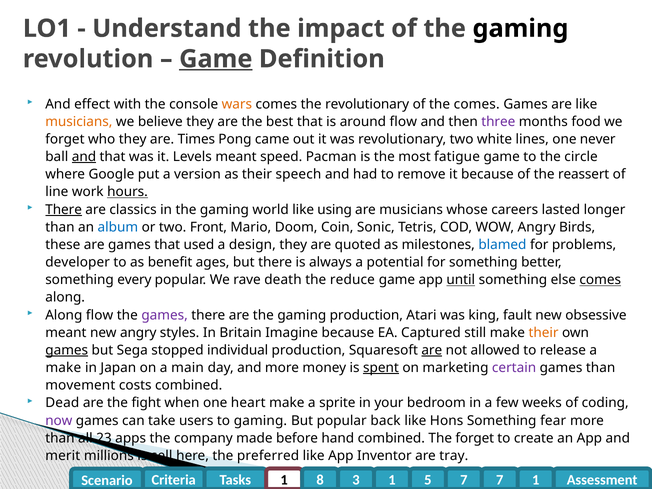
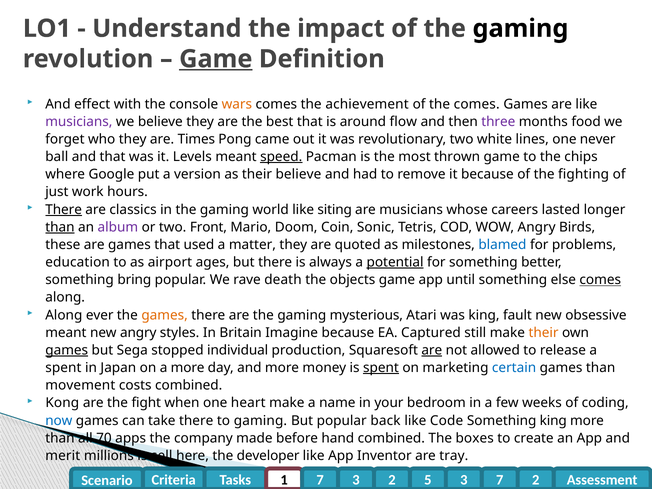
the revolutionary: revolutionary -> achievement (367, 104)
musicians colour: orange -> purple (79, 122)
and underline: present -> none (84, 157)
speed underline: none -> present (281, 157)
fatigue: fatigue -> thrown (457, 157)
circle: circle -> chips (581, 157)
their speech: speech -> believe (298, 174)
reassert: reassert -> fighting (584, 174)
line: line -> just (57, 192)
hours underline: present -> none (128, 192)
using: using -> siting (335, 210)
than underline: none -> present (60, 227)
album colour: blue -> purple (118, 227)
design: design -> matter (252, 245)
developer: developer -> education (78, 262)
benefit: benefit -> airport (170, 262)
potential underline: none -> present (395, 262)
every: every -> bring (134, 280)
reduce: reduce -> objects (352, 280)
until underline: present -> none (461, 280)
Along flow: flow -> ever (100, 315)
games colour: purple -> orange (165, 315)
gaming production: production -> mysterious (366, 315)
make: make -> spent (63, 368)
a main: main -> more (188, 368)
certain colour: purple -> blue (514, 368)
Dead: Dead -> Kong (62, 403)
sprite: sprite -> name (337, 403)
now colour: purple -> blue (59, 421)
take users: users -> there (196, 421)
Hons: Hons -> Code (447, 421)
Something fear: fear -> king (553, 421)
23: 23 -> 70 (104, 438)
The forget: forget -> boxes (475, 438)
preferred: preferred -> developer (268, 456)
1 8: 8 -> 7 (320, 480)
3 1: 1 -> 2 (392, 480)
5 7: 7 -> 3 (464, 480)
7 1: 1 -> 2 (536, 480)
